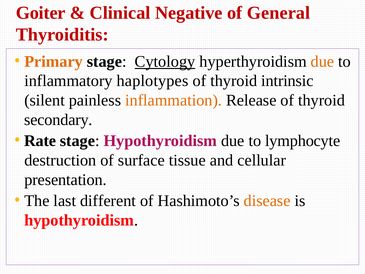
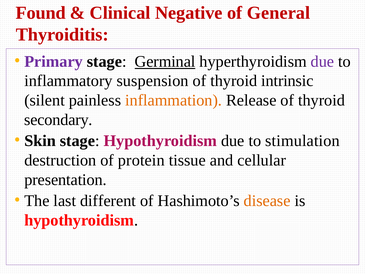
Goiter: Goiter -> Found (41, 13)
Primary colour: orange -> purple (54, 61)
Cytology: Cytology -> Germinal (165, 61)
due colour: orange -> purple (322, 61)
haplotypes: haplotypes -> suspension (153, 81)
Rate: Rate -> Skin (40, 141)
lymphocyte: lymphocyte -> stimulation (303, 141)
surface: surface -> protein (141, 160)
